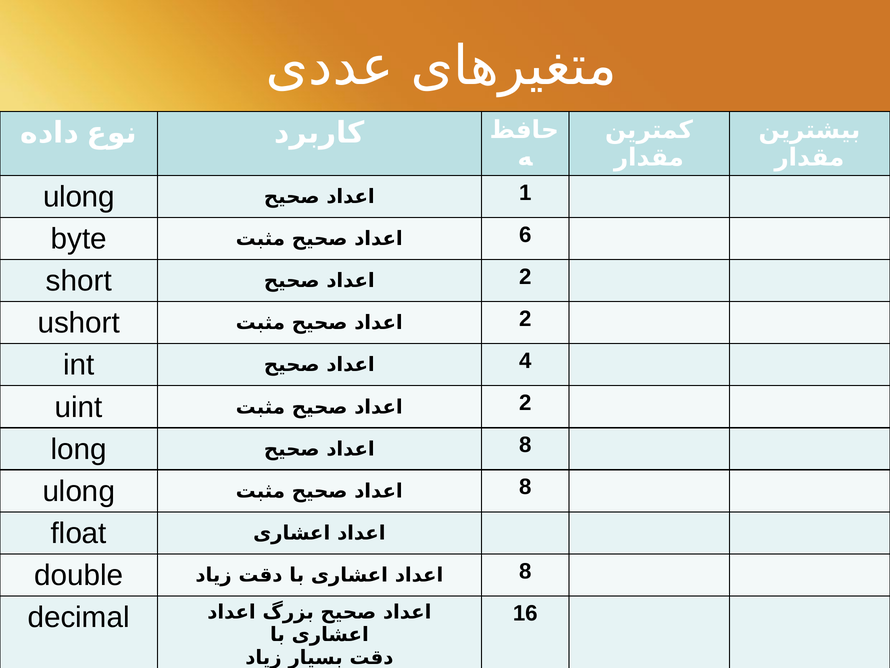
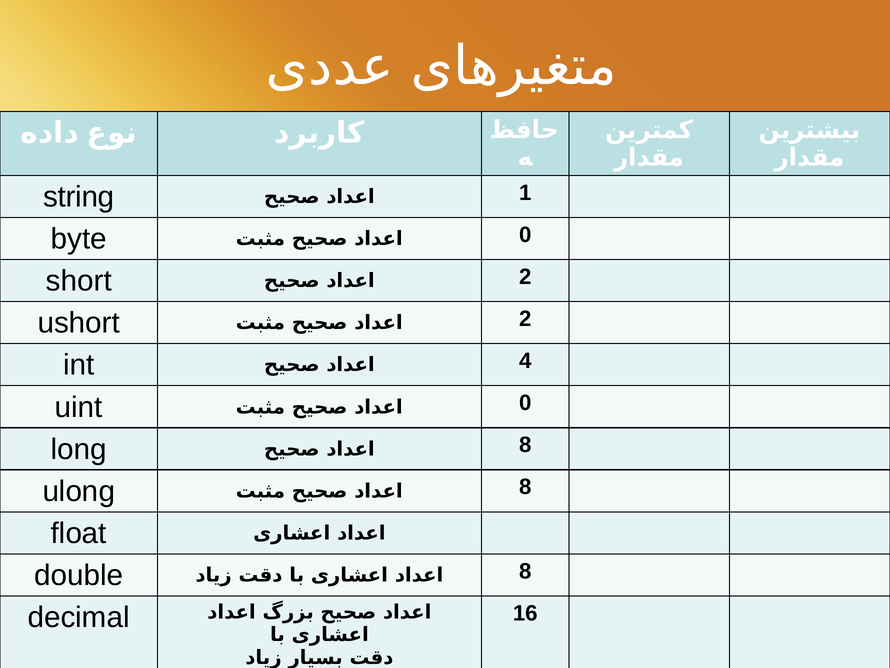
ulong: ulong -> string (79, 197)
6: 6 -> 0 (525, 235)
2: 2 -> 0 (525, 403)
